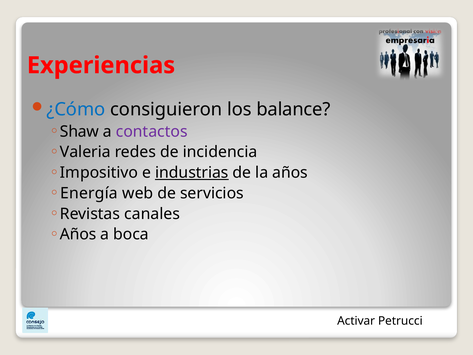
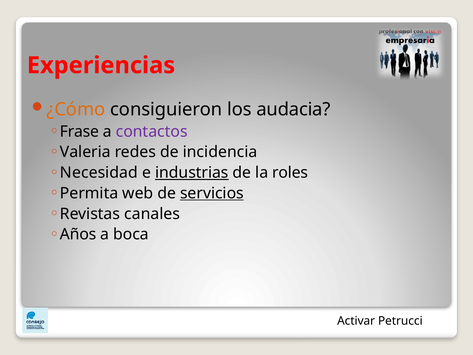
¿Cómo colour: blue -> orange (76, 109)
balance: balance -> audacia (293, 109)
Shaw: Shaw -> Frase (79, 131)
Impositivo: Impositivo -> Necesidad (99, 173)
la años: años -> roles (290, 173)
Energía: Energía -> Permita (89, 193)
servicios underline: none -> present (212, 193)
